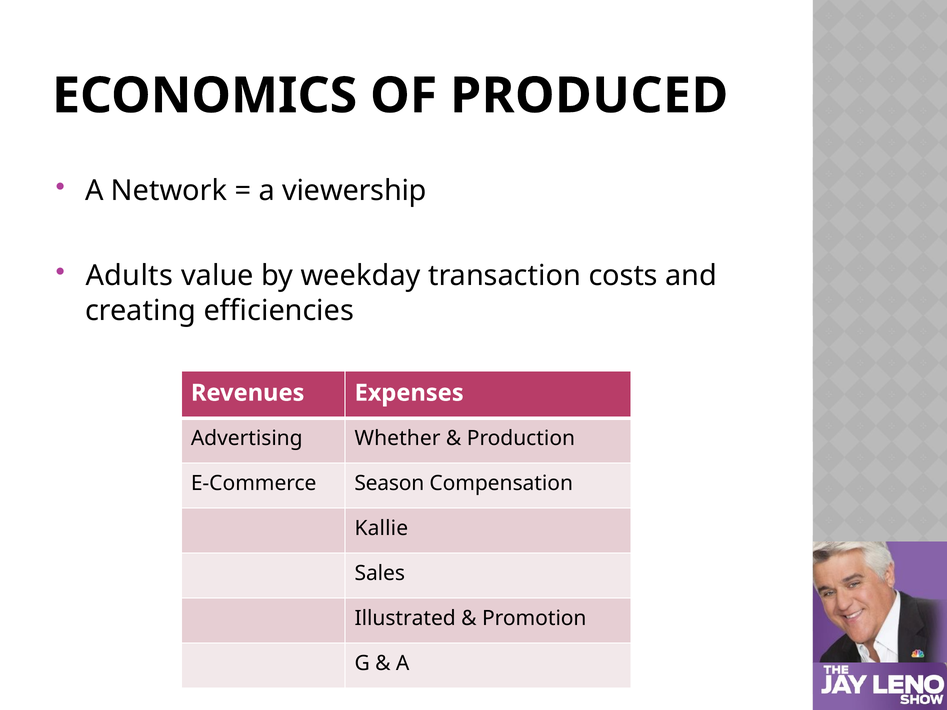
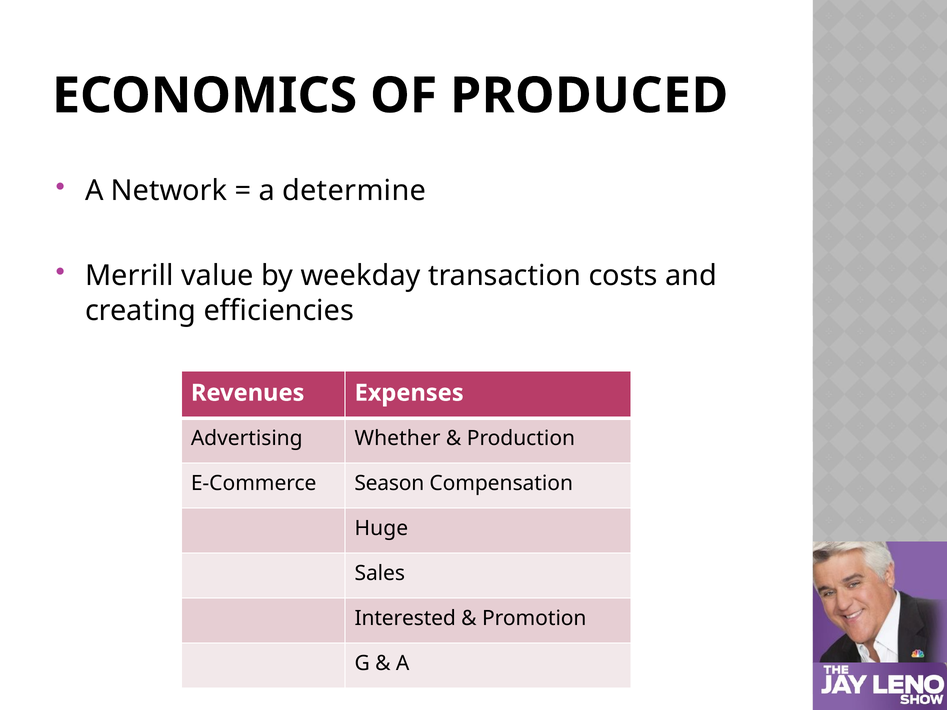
viewership: viewership -> determine (354, 191)
Adults: Adults -> Merrill (129, 276)
Kallie: Kallie -> Huge (381, 528)
Illustrated: Illustrated -> Interested (405, 618)
